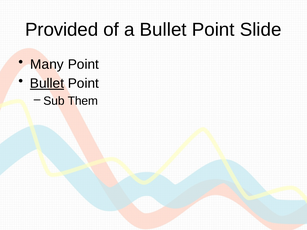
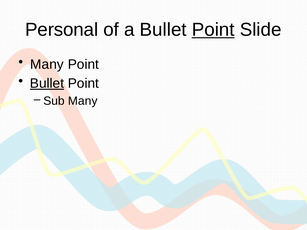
Provided: Provided -> Personal (62, 30)
Point underline: none -> present (213, 30)
Sub Them: Them -> Many (83, 101)
